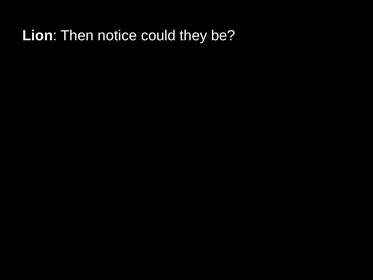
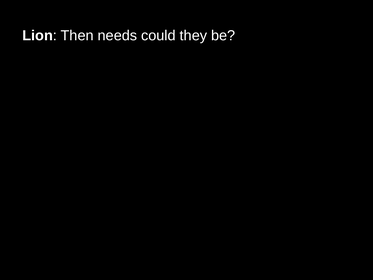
notice: notice -> needs (117, 36)
